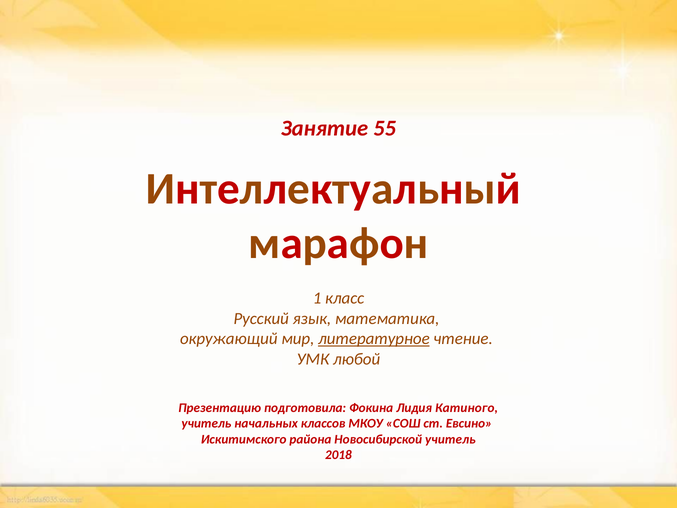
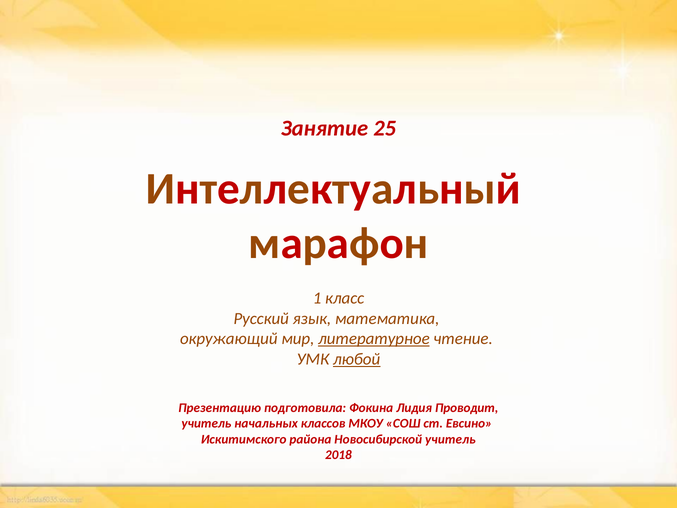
55: 55 -> 25 (385, 128)
любой underline: none -> present (357, 359)
Катиного: Катиного -> Проводит (467, 407)
